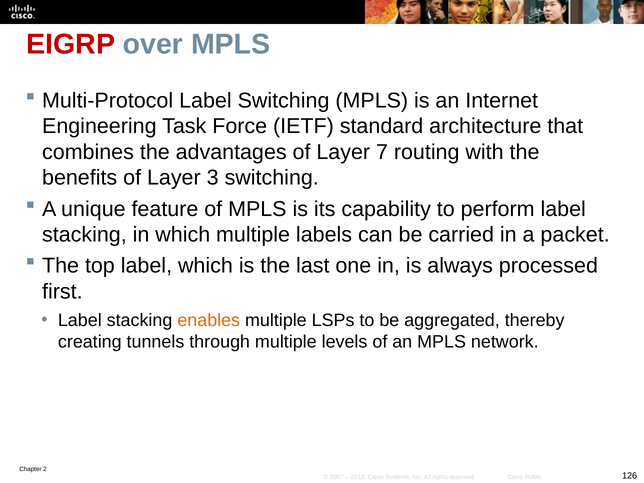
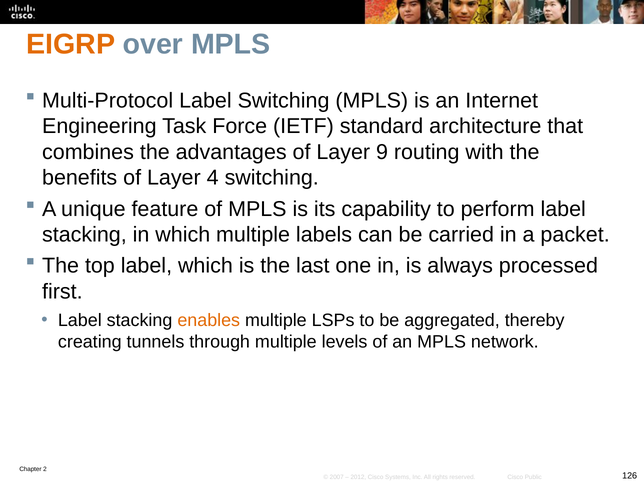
EIGRP colour: red -> orange (71, 44)
7: 7 -> 9 (382, 152)
3: 3 -> 4 (213, 178)
